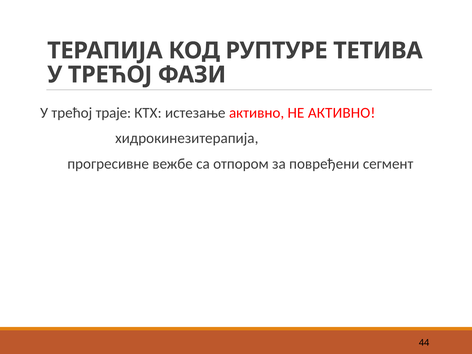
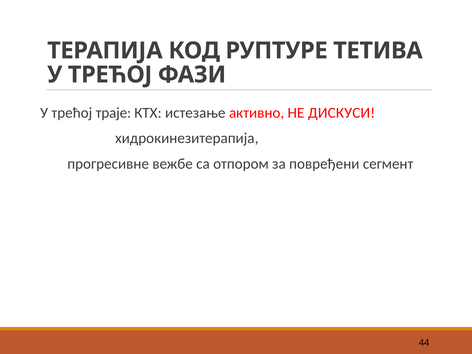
НЕ АКТИВНО: АКТИВНО -> ДИСКУСИ (342, 113)
